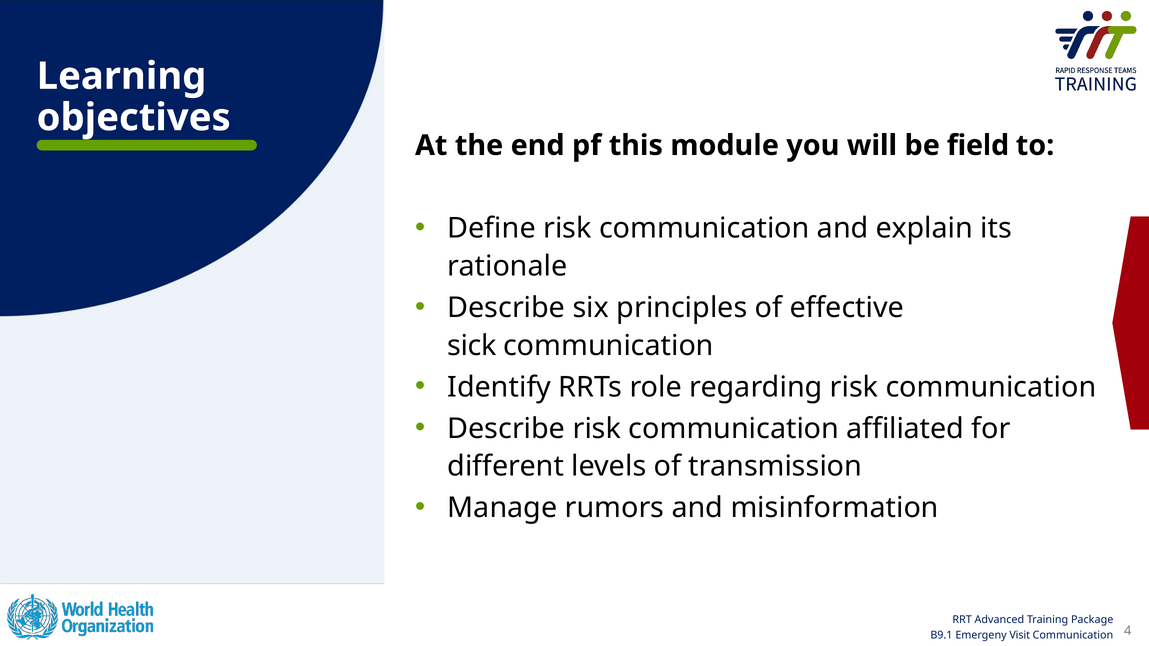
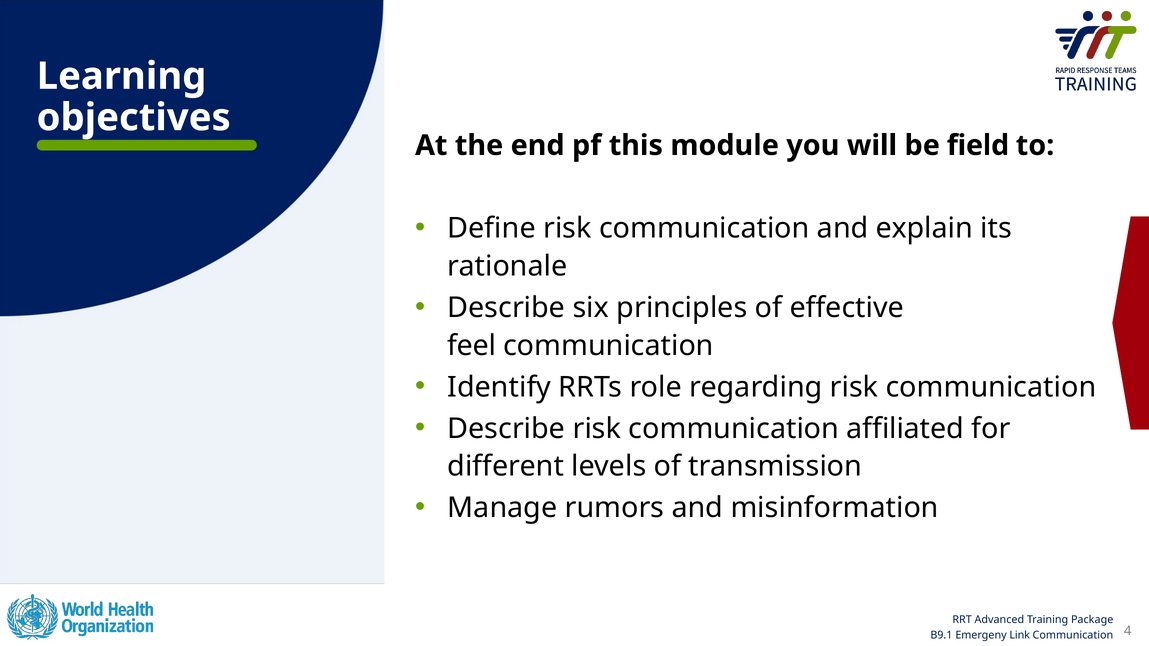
sick: sick -> feel (472, 346)
Visit: Visit -> Link (1020, 635)
